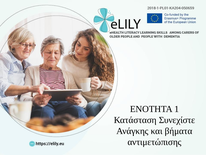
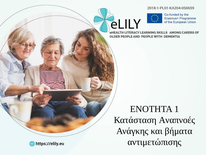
Συνεχίστε: Συνεχίστε -> Αναπνοές (177, 120)
